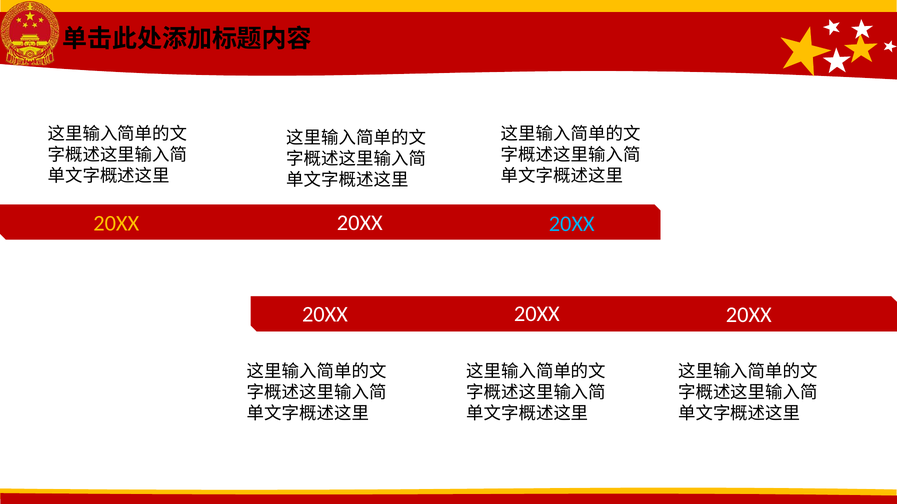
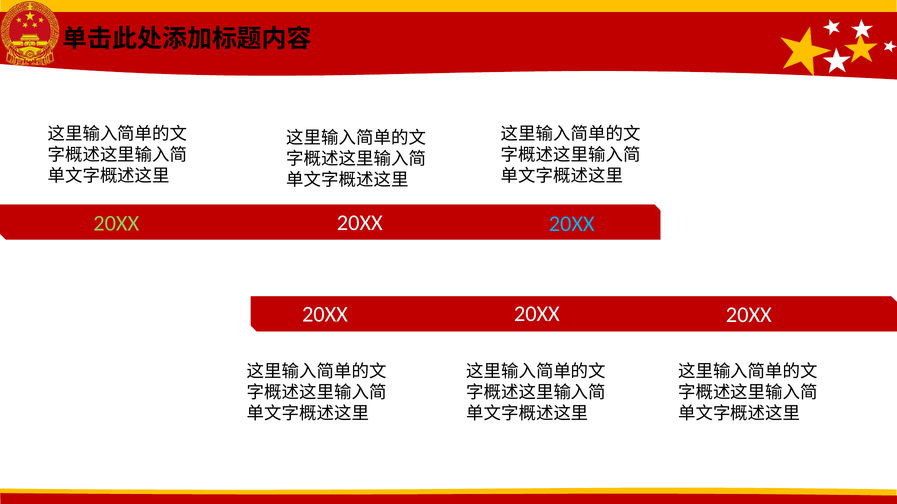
20XX colour: yellow -> light green (116, 224)
